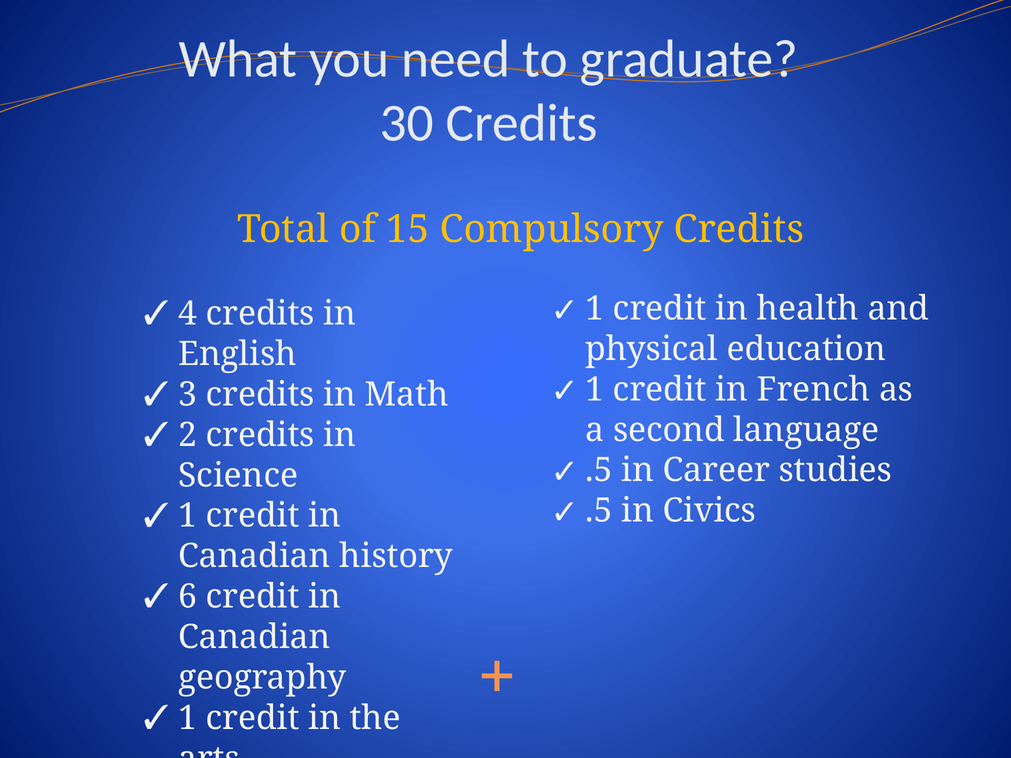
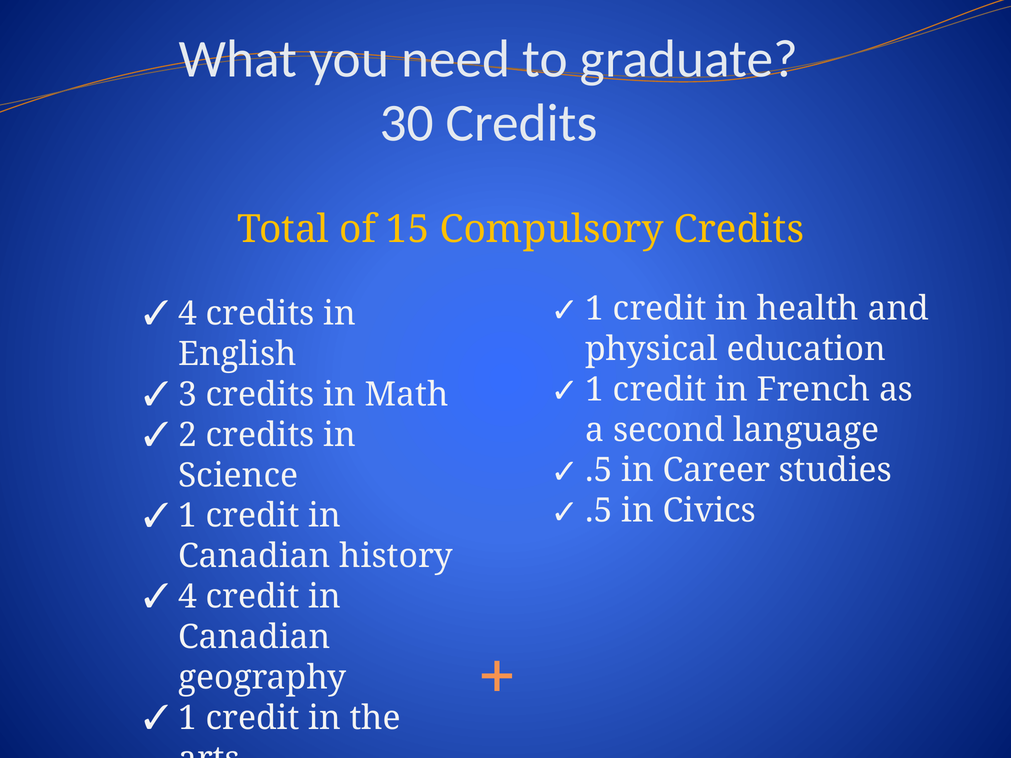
6: 6 -> 4 (188, 597)
